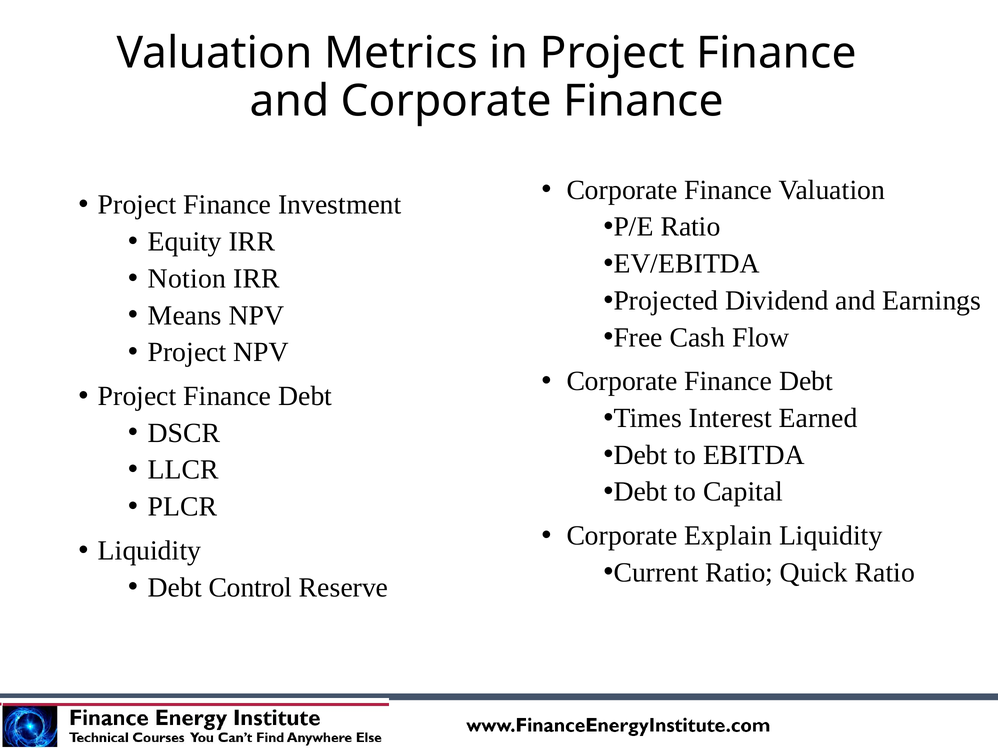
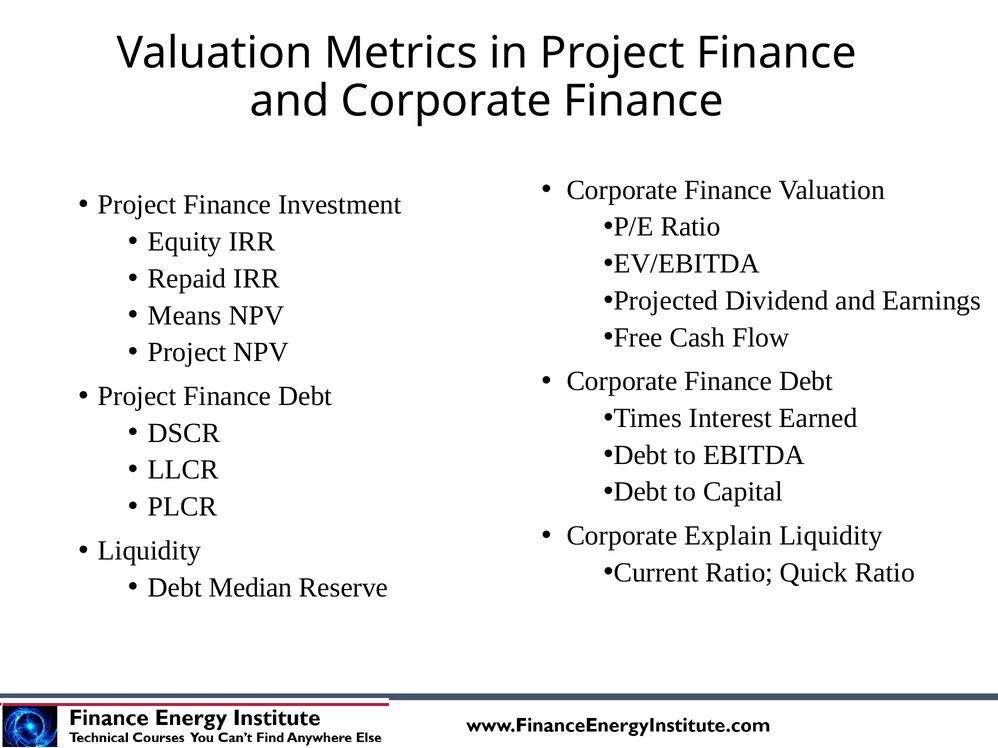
Notion: Notion -> Repaid (187, 279)
Control: Control -> Median (250, 588)
